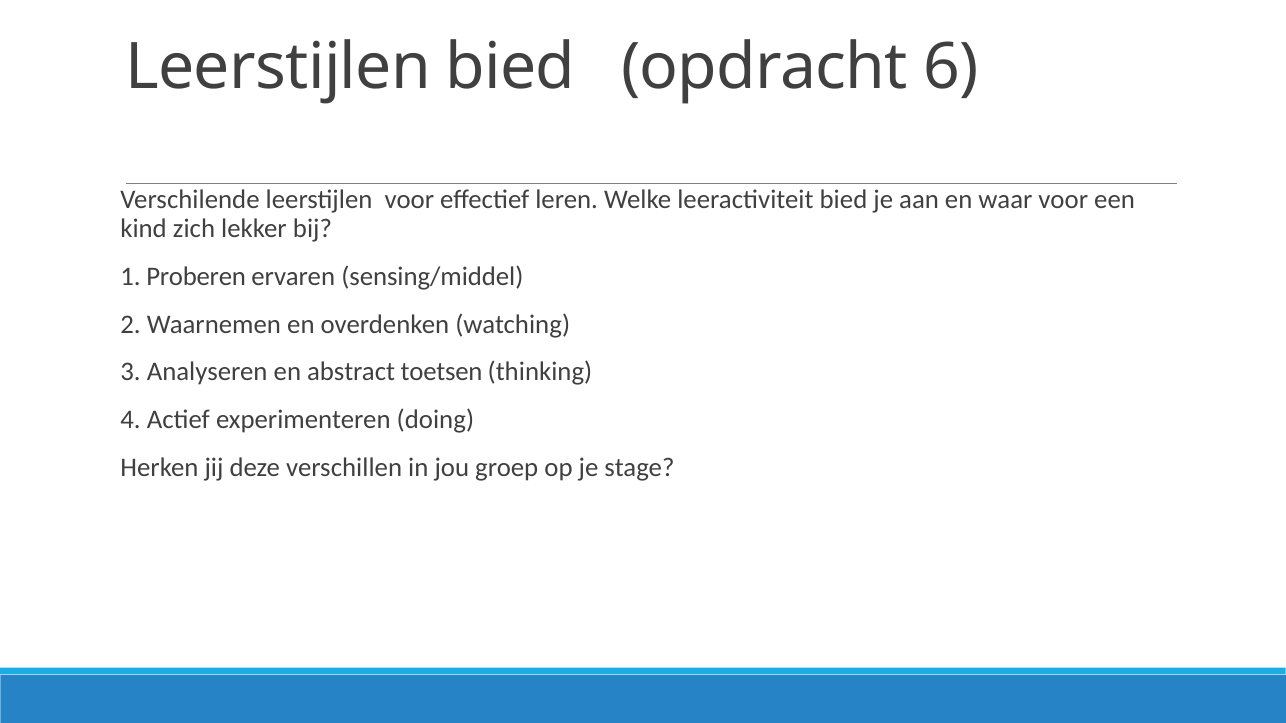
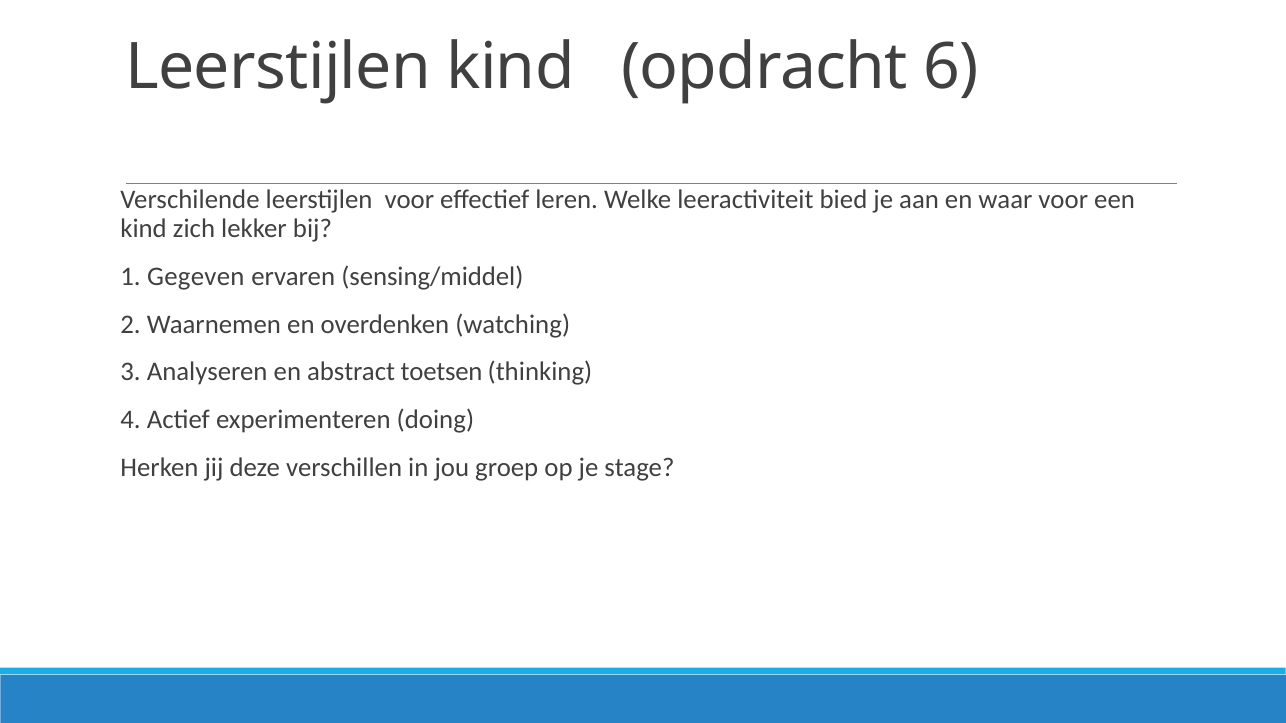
Leerstijlen bied: bied -> kind (510, 67)
Proberen: Proberen -> Gegeven (196, 277)
